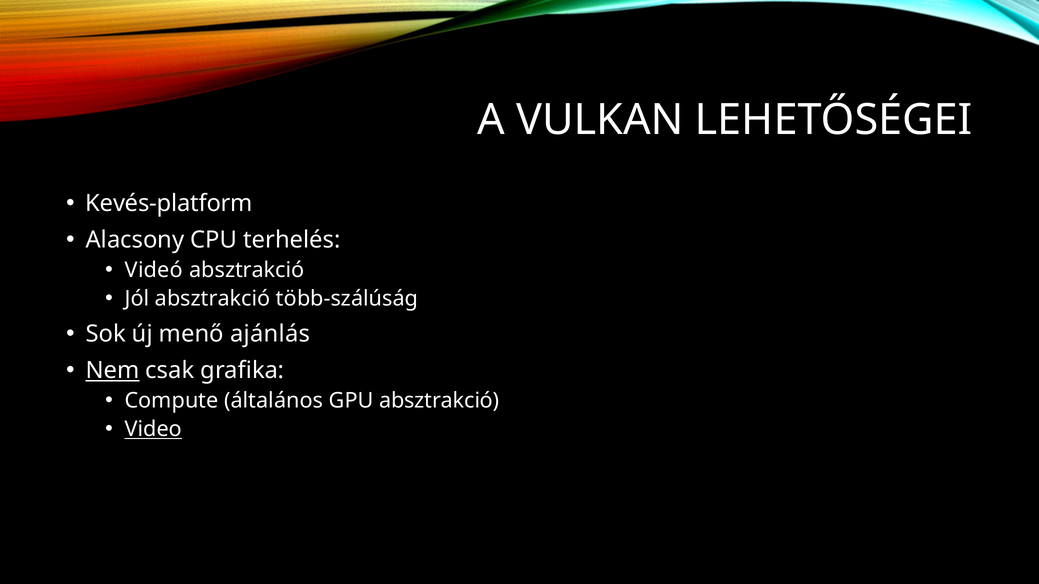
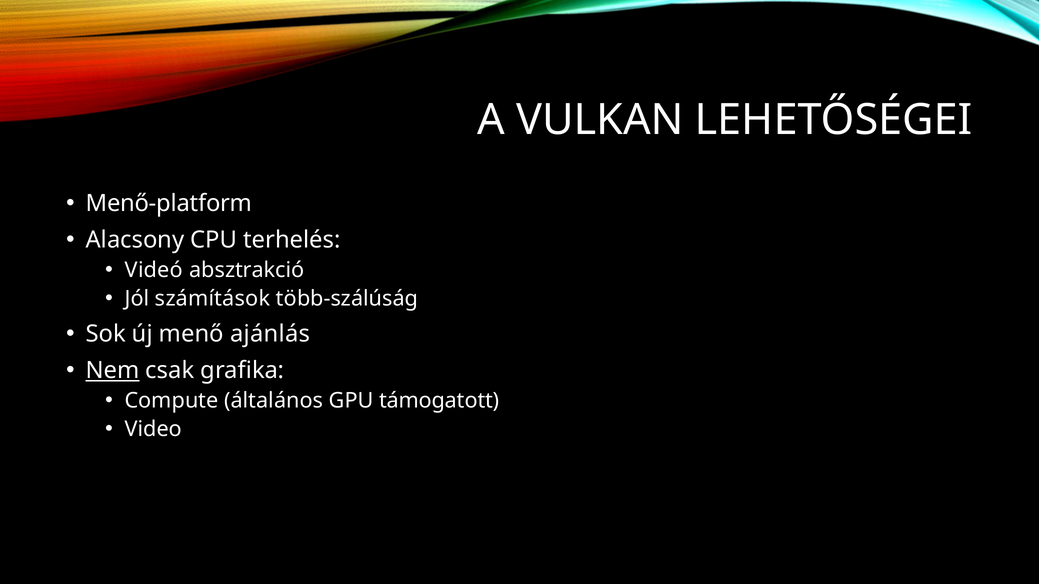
Kevés-platform: Kevés-platform -> Menő-platform (169, 204)
Jól absztrakció: absztrakció -> számítások (213, 299)
GPU absztrakció: absztrakció -> támogatott (439, 401)
Video underline: present -> none (153, 430)
